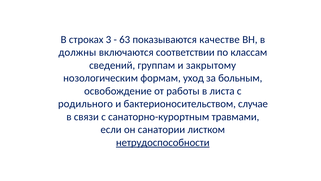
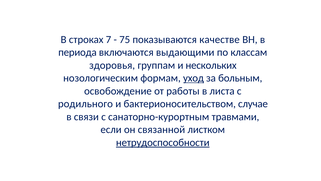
3: 3 -> 7 (108, 39)
63: 63 -> 75 (125, 39)
должны: должны -> периода (77, 52)
соответствии: соответствии -> выдающими (185, 52)
сведений: сведений -> здоровья (112, 65)
закрытому: закрытому -> нескольких (211, 65)
уход underline: none -> present (193, 78)
санатории: санатории -> связанной (161, 129)
